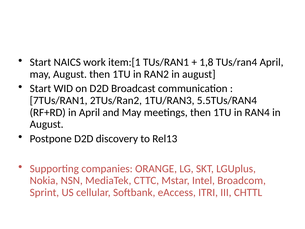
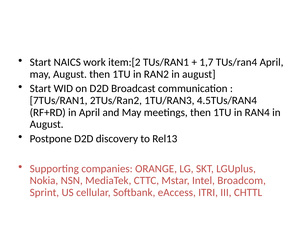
item:[1: item:[1 -> item:[2 (124, 62)
1,8: 1,8 -> 1,7 (206, 62)
5.5TUs/RAN4: 5.5TUs/RAN4 -> 4.5TUs/RAN4 (227, 100)
